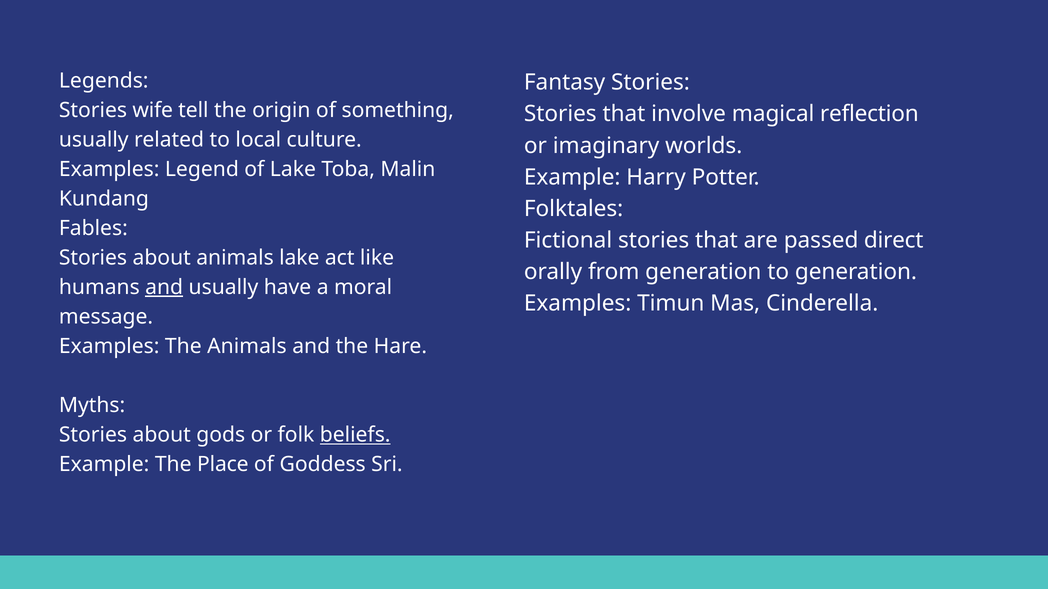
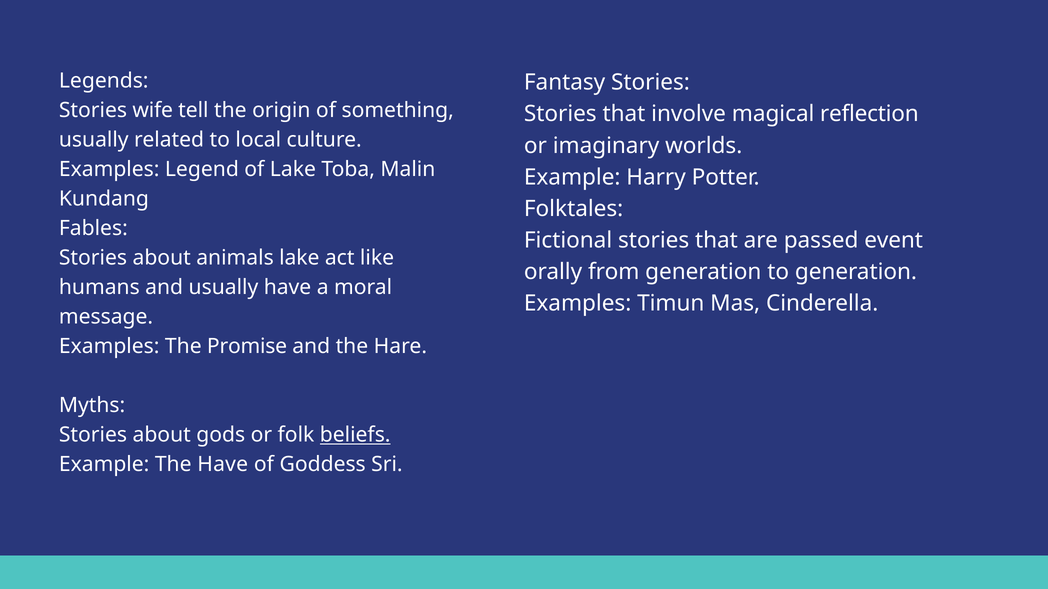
direct: direct -> event (894, 240)
and underline: present -> none (164, 288)
The Animals: Animals -> Promise (247, 347)
The Place: Place -> Have (223, 465)
